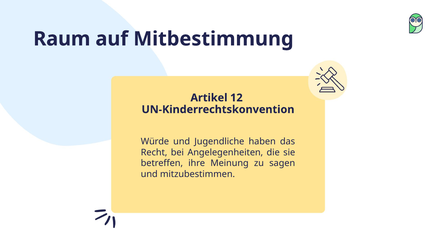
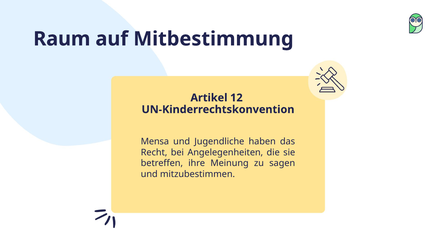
Würde: Würde -> Mensa (155, 142)
